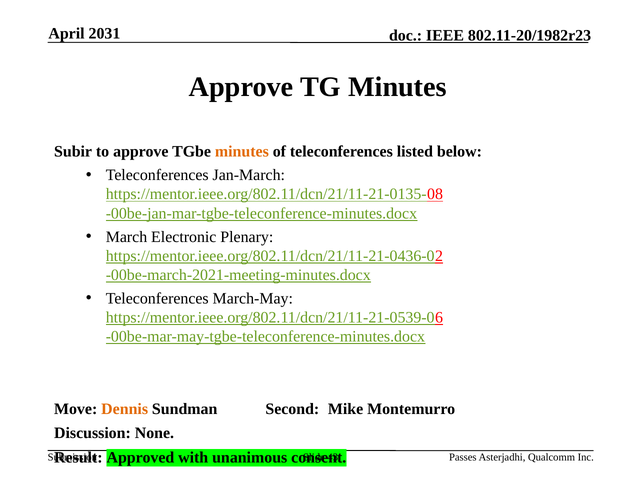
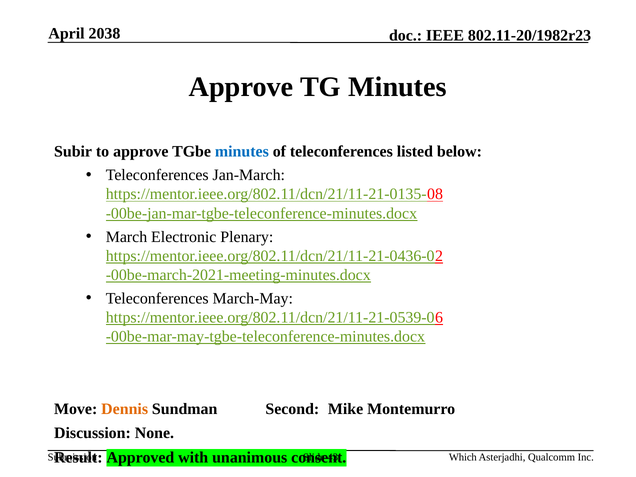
2031: 2031 -> 2038 (104, 34)
minutes colour: orange -> blue (242, 152)
Passes: Passes -> Which (463, 457)
